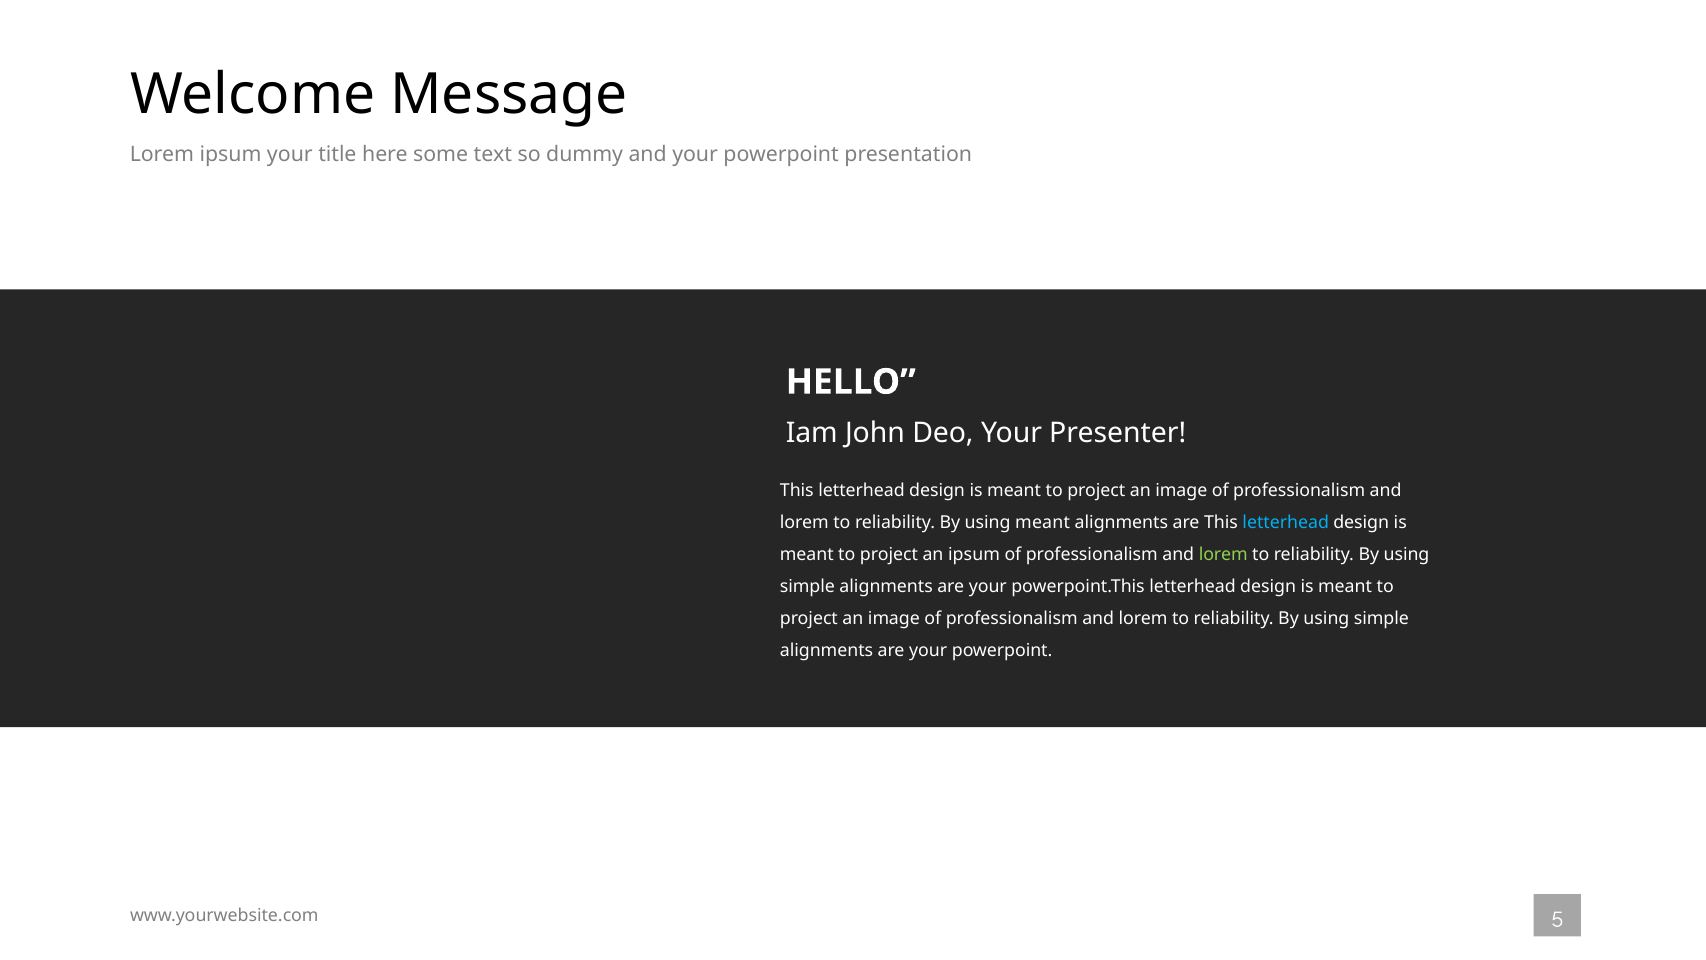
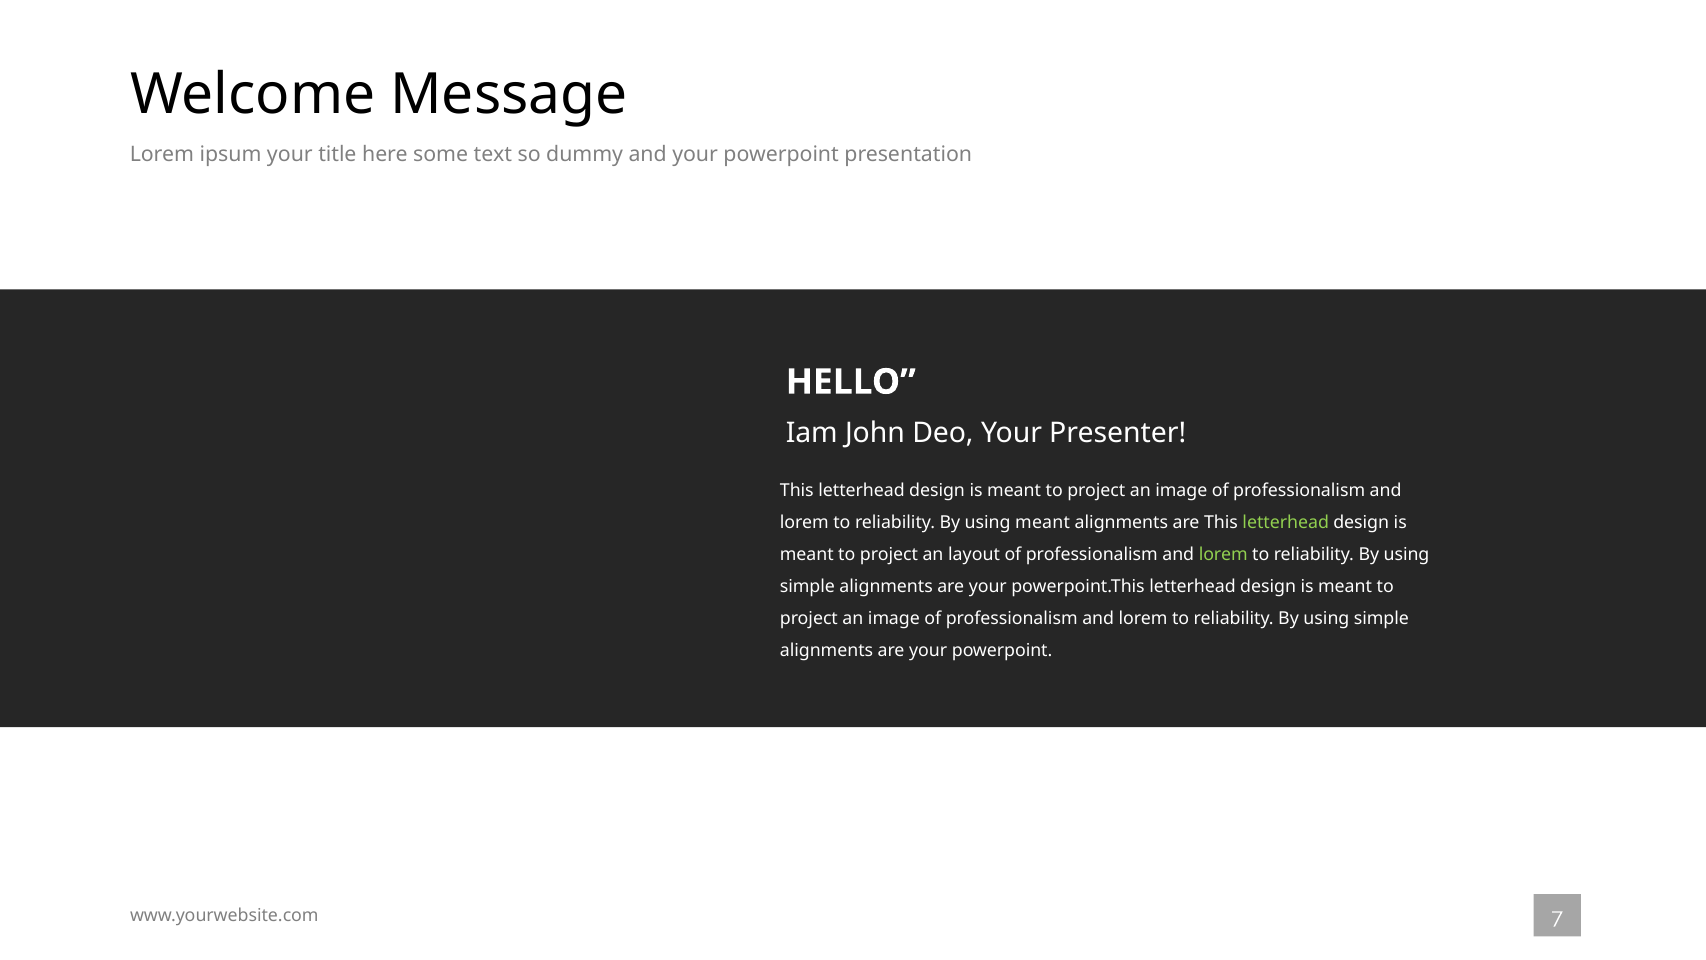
letterhead colour: light blue -> light green (1286, 522)
an ipsum: ipsum -> layout (974, 554)
5: 5 -> 7 (1557, 916)
